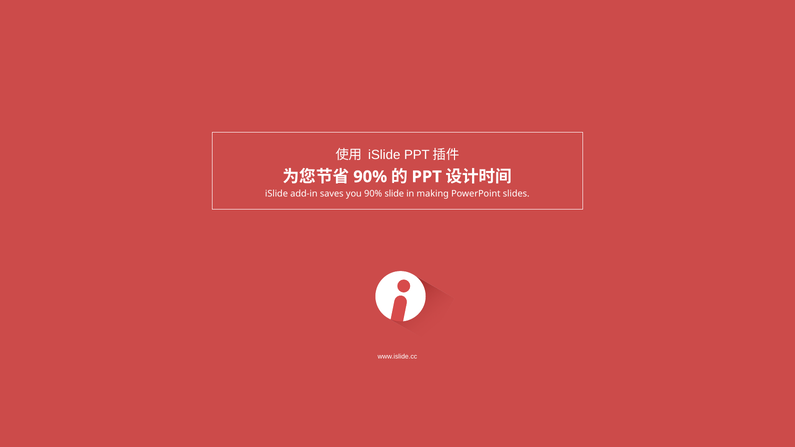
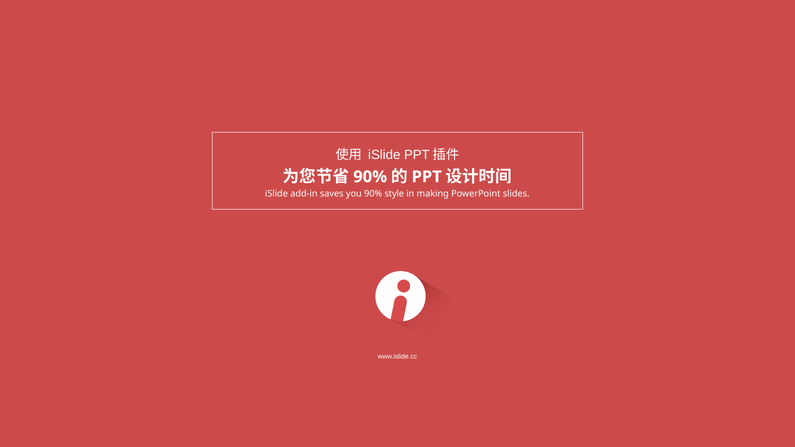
slide: slide -> style (394, 194)
